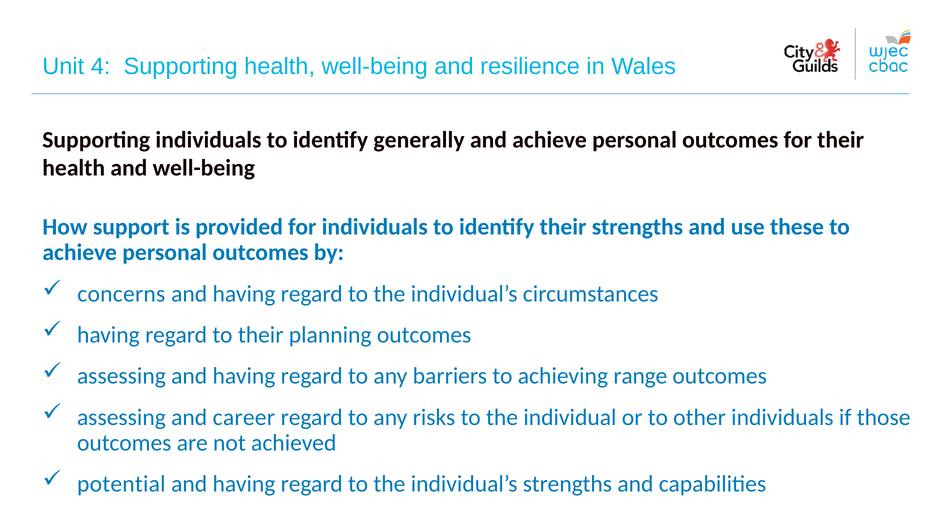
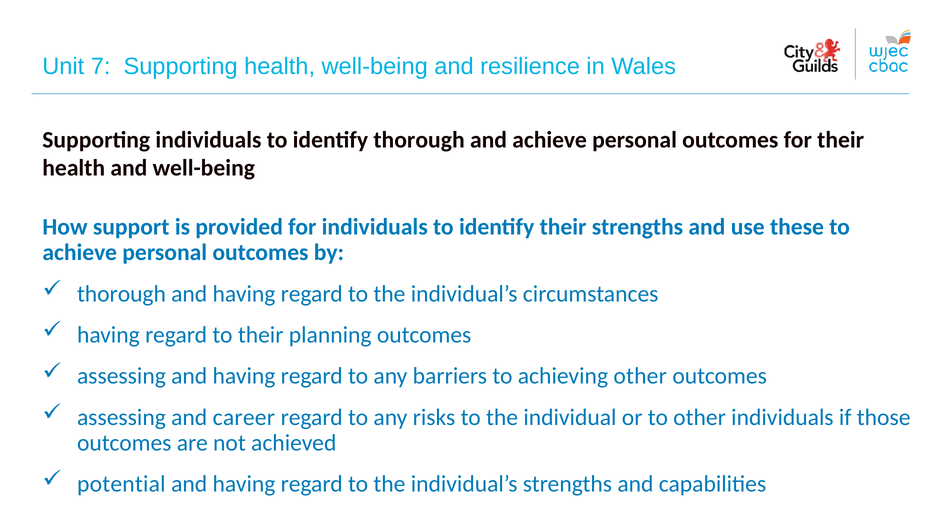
4: 4 -> 7 (101, 66)
identify generally: generally -> thorough (419, 140)
concerns: concerns -> thorough (121, 294)
achieving range: range -> other (640, 376)
